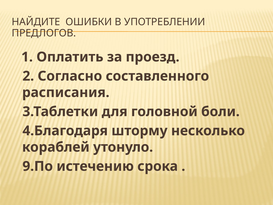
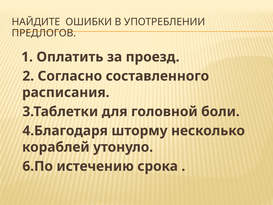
9.По: 9.По -> 6.По (38, 166)
